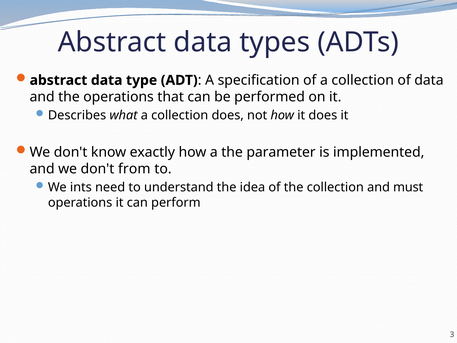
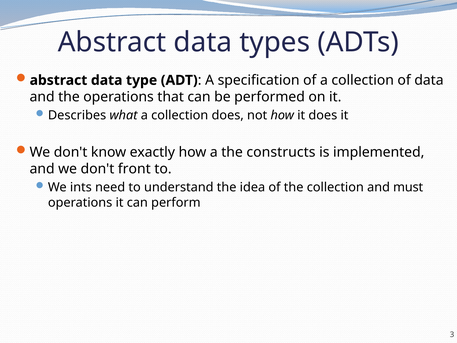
parameter: parameter -> constructs (281, 152)
from: from -> front (134, 169)
